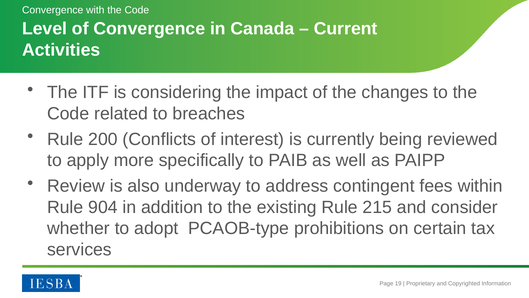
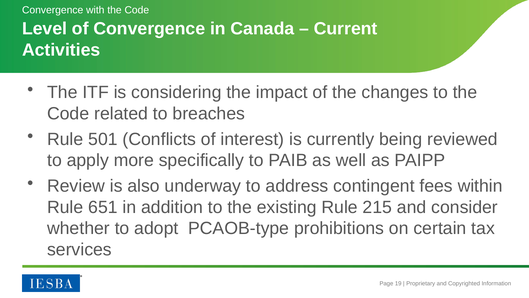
200: 200 -> 501 (103, 139)
904: 904 -> 651 (103, 207)
